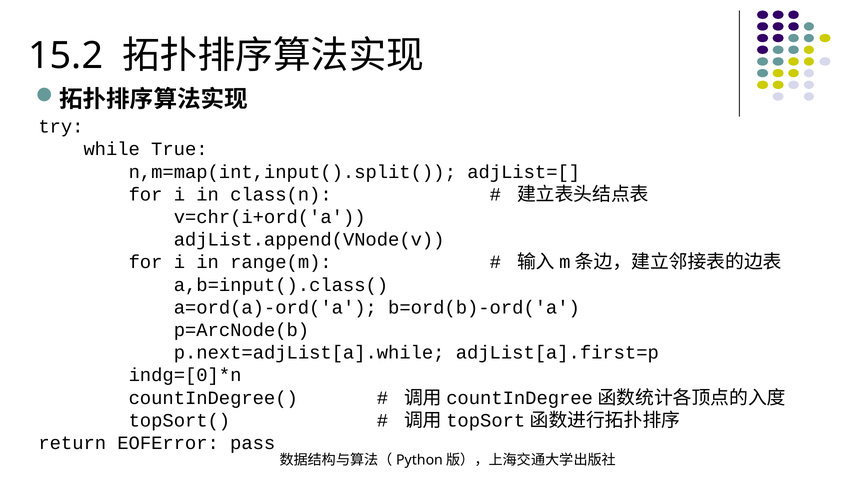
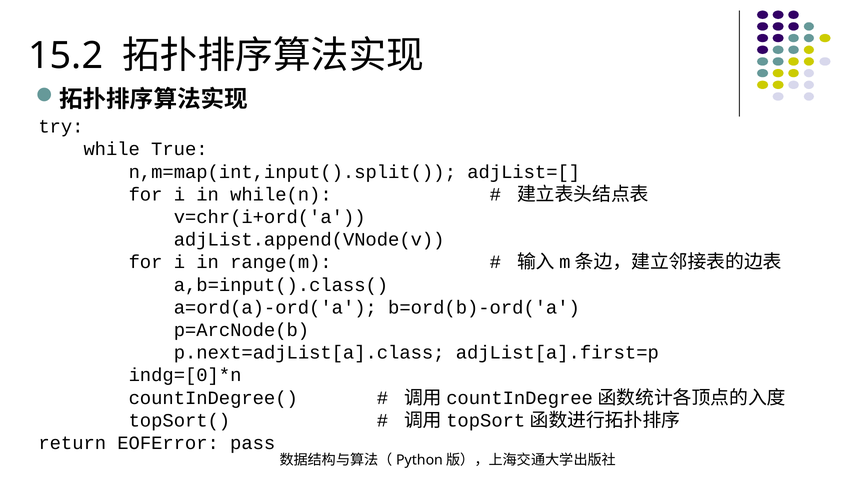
class(n: class(n -> while(n (281, 195)
p.next=adjList[a].while: p.next=adjList[a].while -> p.next=adjList[a].class (309, 353)
